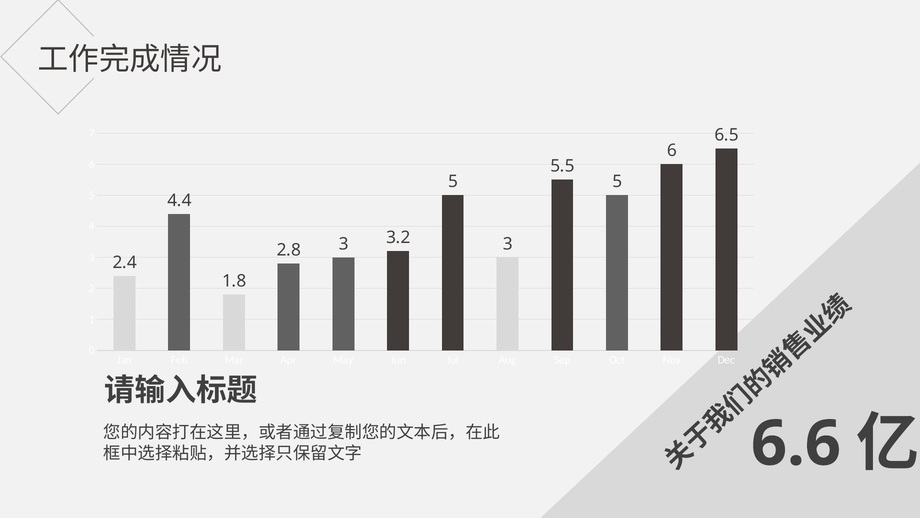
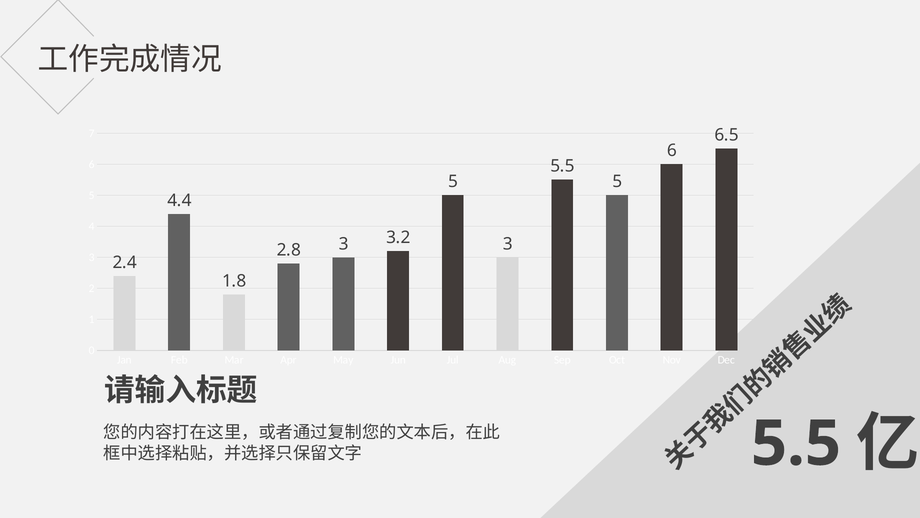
6.6: 6.6 -> 5.5 (796, 443)
